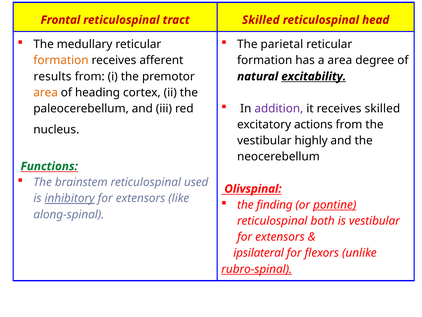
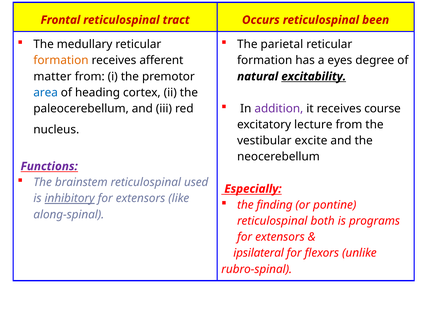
tract Skilled: Skilled -> Occurs (261, 20)
head: head -> been (376, 20)
a area: area -> eyes (340, 60)
results: results -> matter (52, 76)
area colour: orange -> blue (46, 92)
receives skilled: skilled -> course (383, 108)
actions: actions -> lecture (313, 124)
highly: highly -> excite (311, 140)
Functions colour: green -> purple (49, 166)
Olivspinal: Olivspinal -> Especially (253, 189)
pontine underline: present -> none (335, 205)
is vestibular: vestibular -> programs (374, 221)
rubro-spinal underline: present -> none (257, 269)
